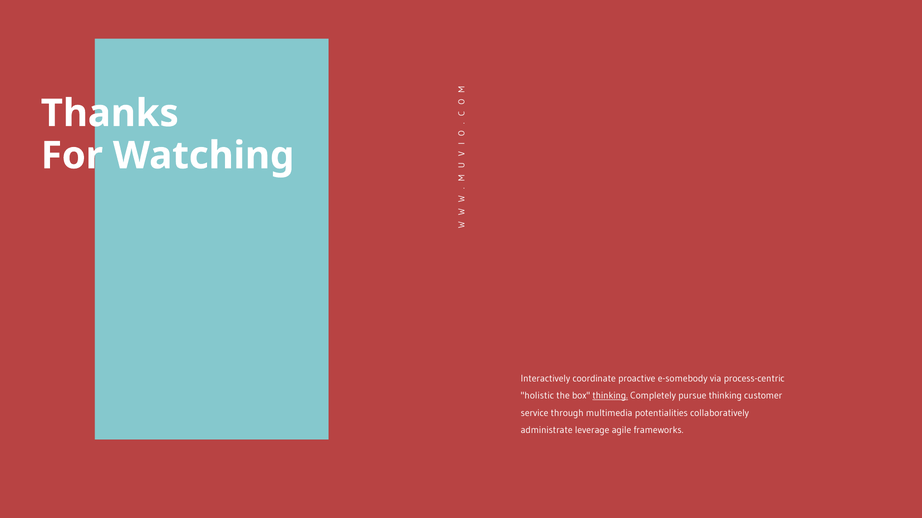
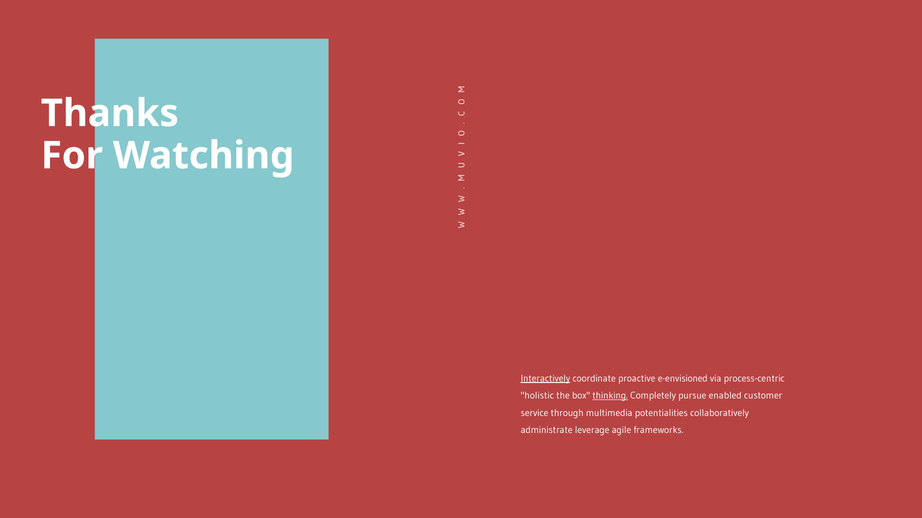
Interactively underline: none -> present (545, 379)
e-somebody: e-somebody -> e-envisioned (683, 379)
pursue thinking: thinking -> enabled (725, 396)
